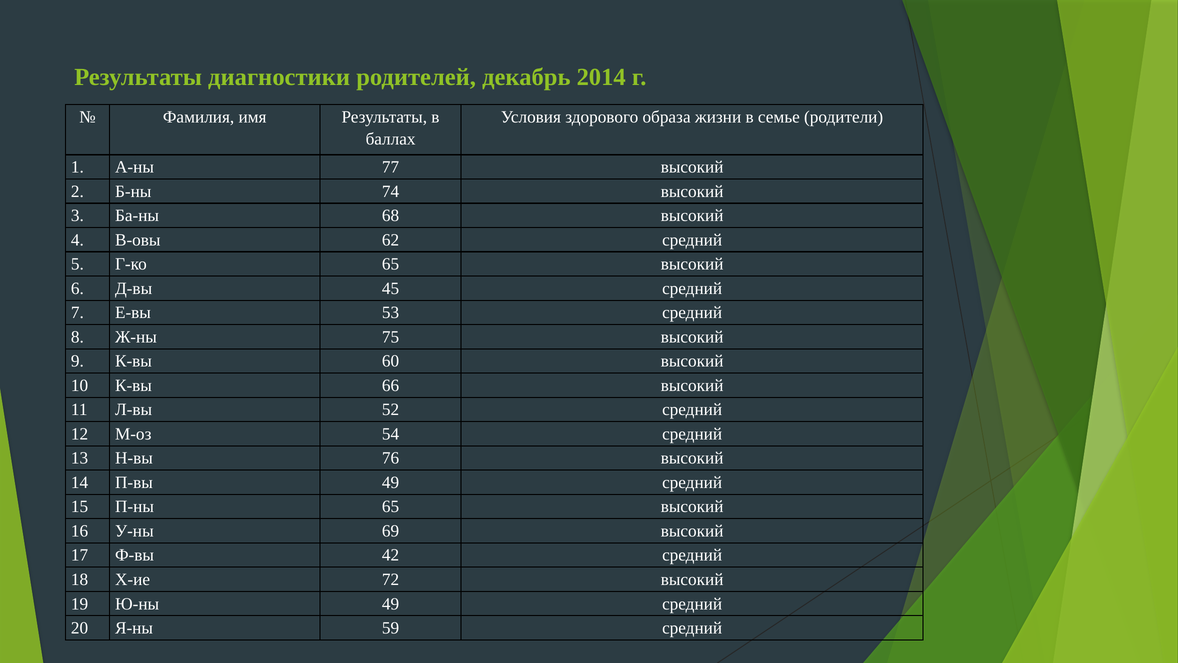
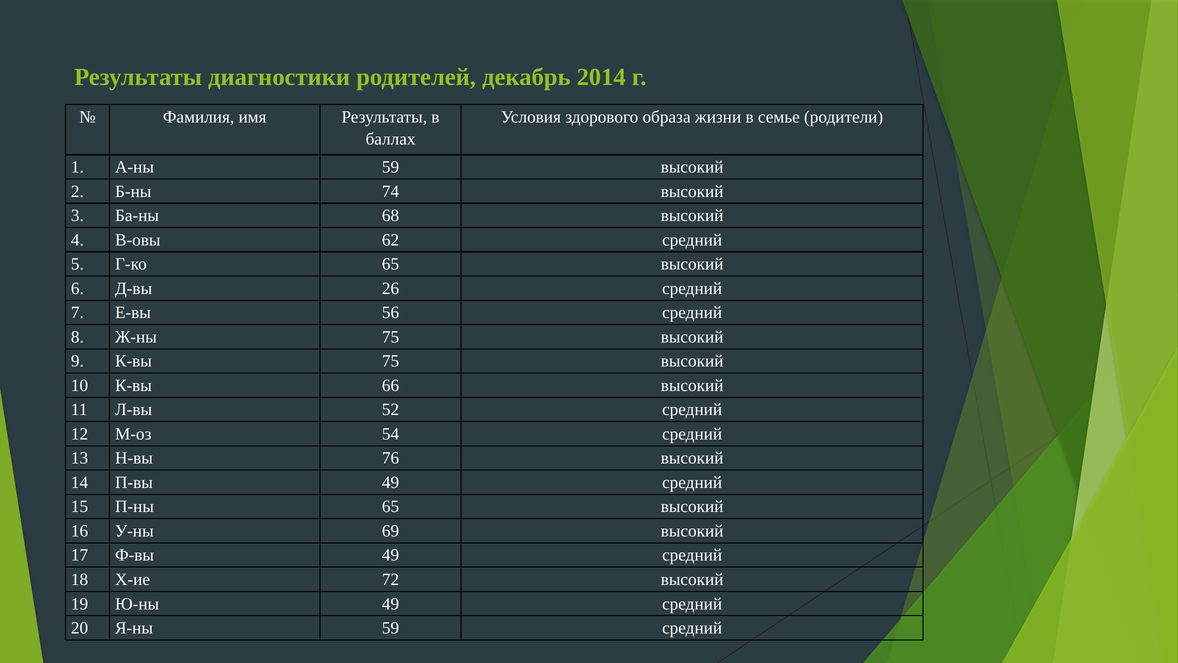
А-ны 77: 77 -> 59 (391, 167)
45: 45 -> 26 (391, 288)
53: 53 -> 56 (391, 313)
К-вы 60: 60 -> 75 (391, 361)
Ф-вы 42: 42 -> 49 (391, 555)
